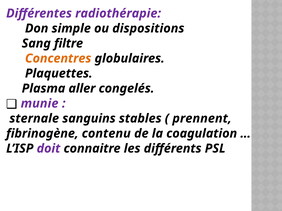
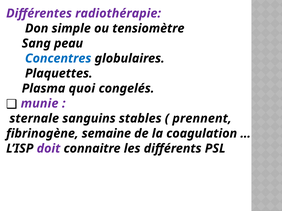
dispositions: dispositions -> tensiomètre (148, 28)
filtre: filtre -> peau (69, 43)
Concentres colour: orange -> blue (58, 59)
aller: aller -> quoi (82, 89)
contenu: contenu -> semaine (106, 134)
